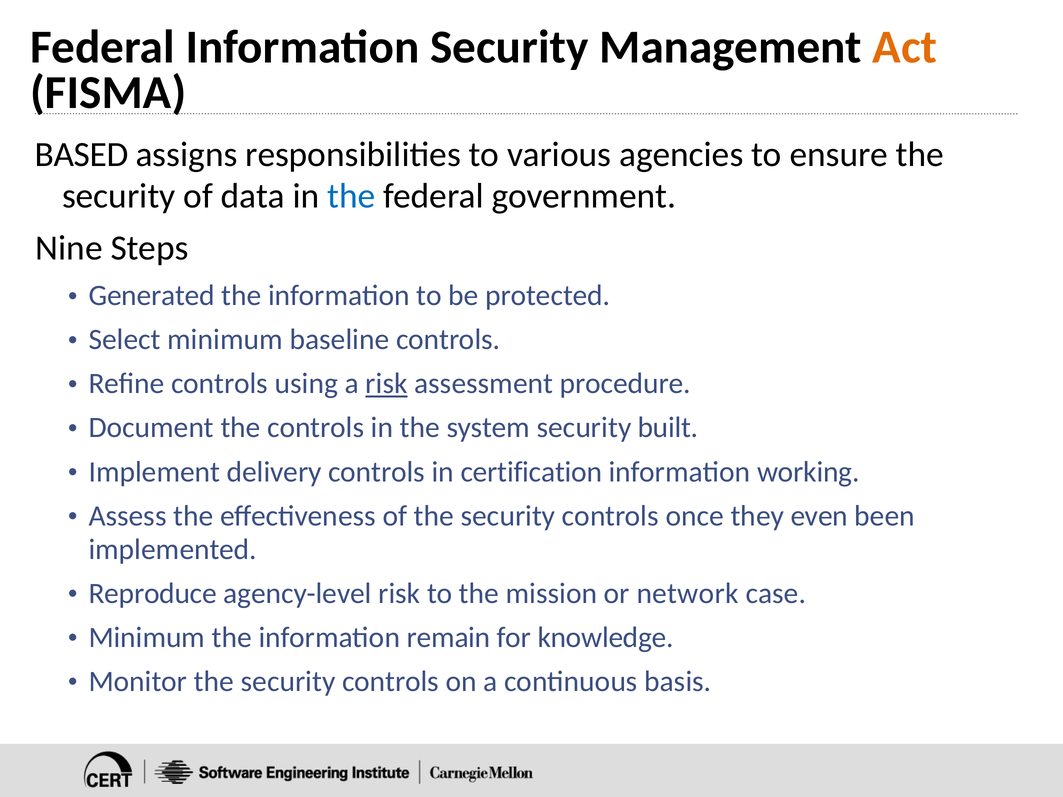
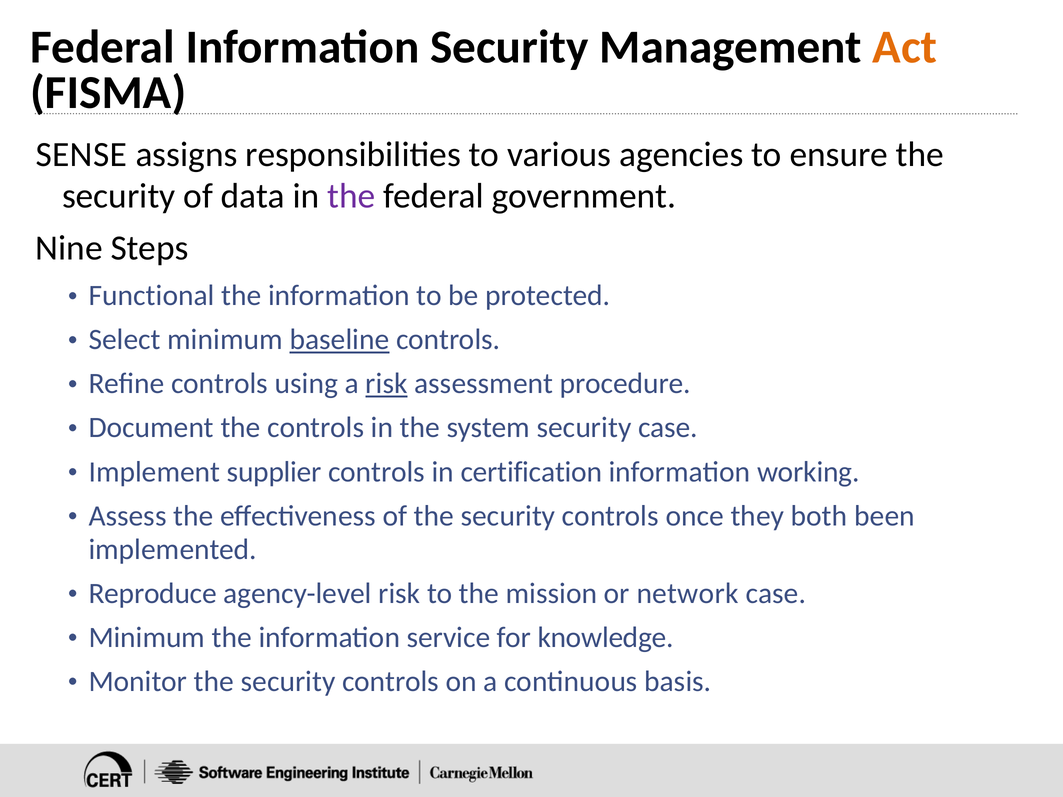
BASED: BASED -> SENSE (81, 155)
the colour: blue -> purple (351, 196)
Generated: Generated -> Functional (152, 296)
baseline underline: none -> present (339, 340)
security built: built -> case (668, 428)
delivery: delivery -> supplier (274, 472)
even: even -> both (819, 516)
remain: remain -> service (449, 638)
